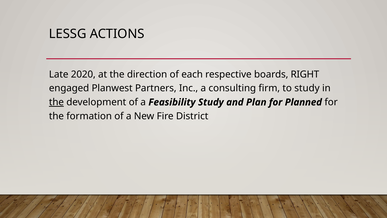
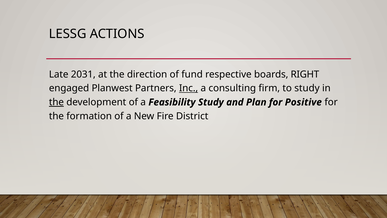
2020: 2020 -> 2031 (83, 74)
each: each -> fund (192, 74)
Inc underline: none -> present (189, 88)
Planned: Planned -> Positive (303, 102)
